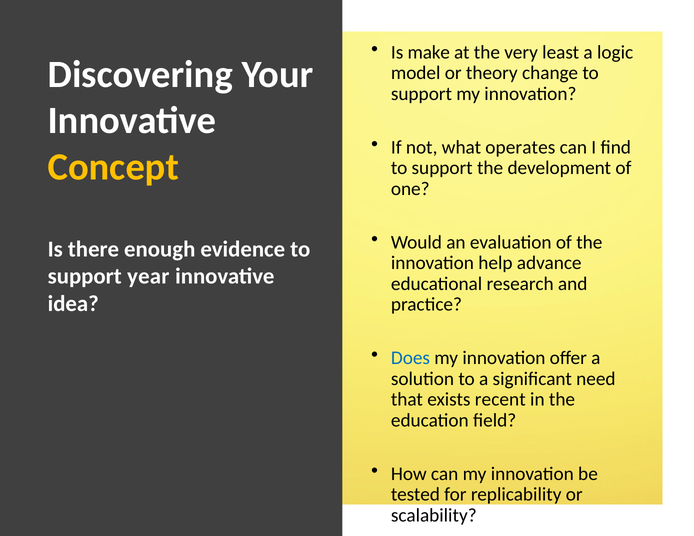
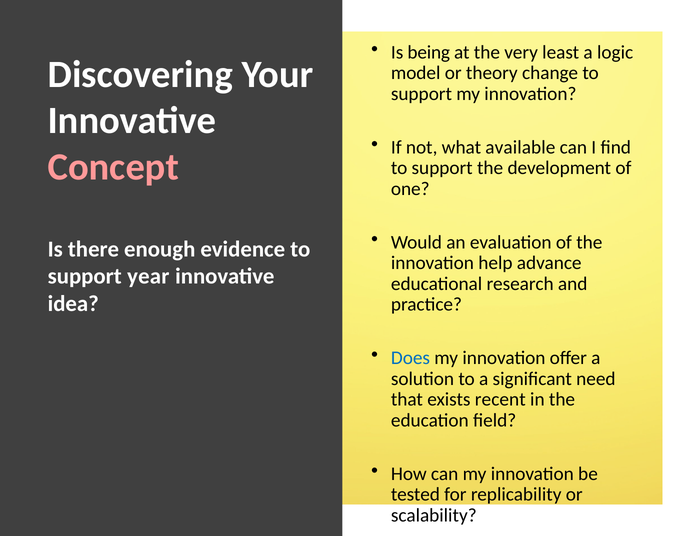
make: make -> being (429, 52)
operates: operates -> available (520, 147)
Concept colour: yellow -> pink (113, 167)
